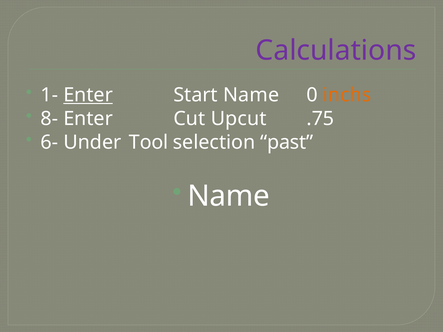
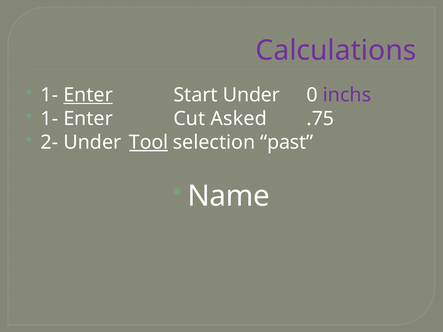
Start Name: Name -> Under (251, 95)
inchs colour: orange -> purple (347, 95)
8-: 8- -> 1- (49, 119)
Upcut: Upcut -> Asked (239, 119)
6-: 6- -> 2- (49, 142)
Tool underline: none -> present (149, 142)
